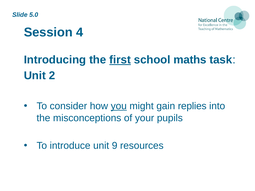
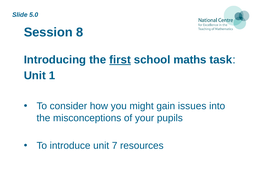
4: 4 -> 8 (80, 32)
2: 2 -> 1 (52, 76)
you underline: present -> none (119, 106)
replies: replies -> issues (192, 106)
9: 9 -> 7 (115, 146)
